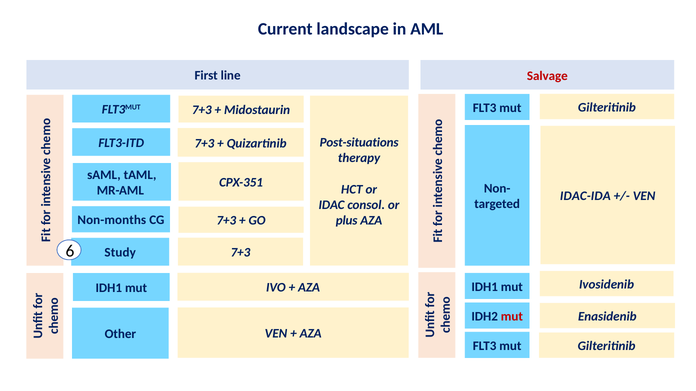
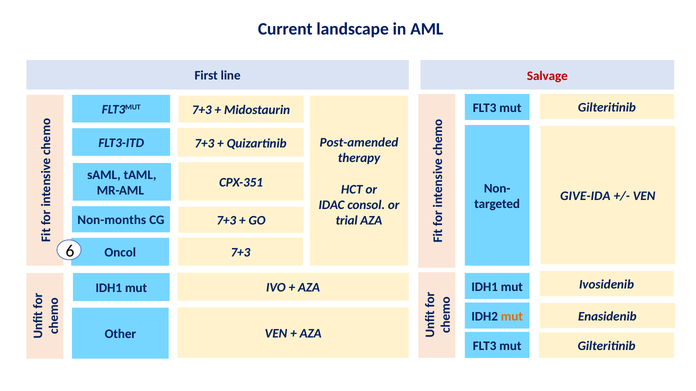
Post-situations: Post-situations -> Post-amended (359, 143)
IDAC-IDA: IDAC-IDA -> GIVE-IDA (585, 196)
plus: plus -> trial (347, 221)
Study: Study -> Oncol (120, 253)
mut colour: red -> orange (512, 317)
